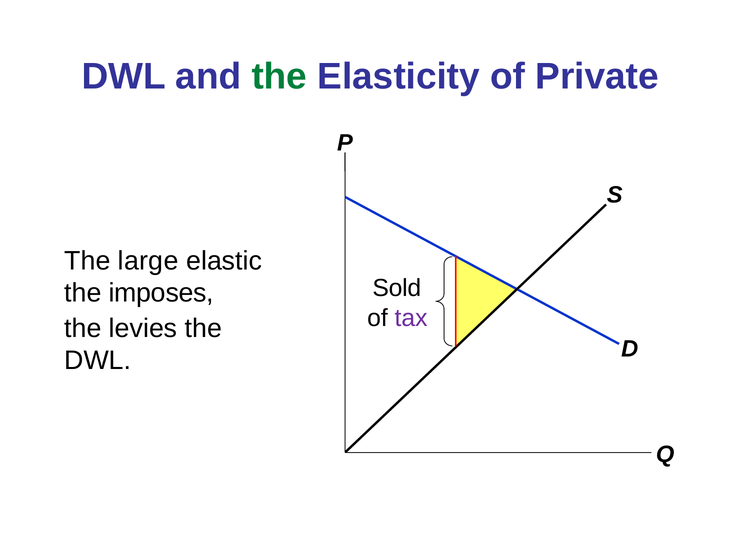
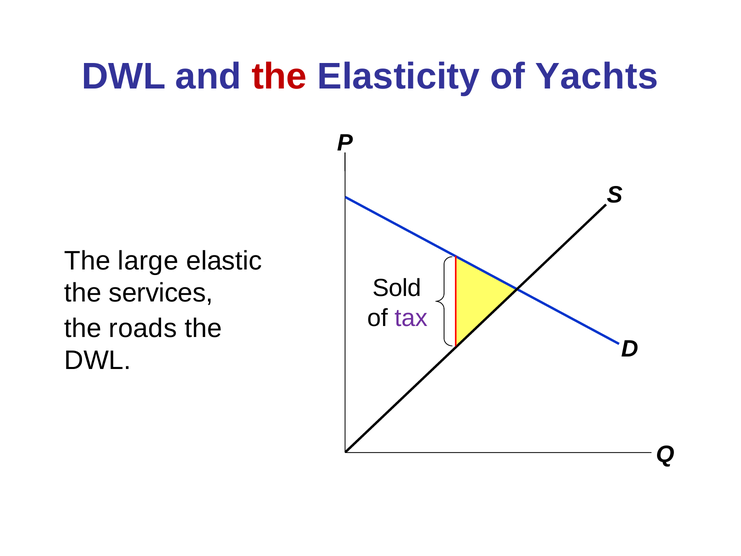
the colour: green -> red (279, 77)
Private: Private -> Yachts (597, 77)
imposes: imposes -> services (161, 293)
levies: levies -> roads (143, 328)
